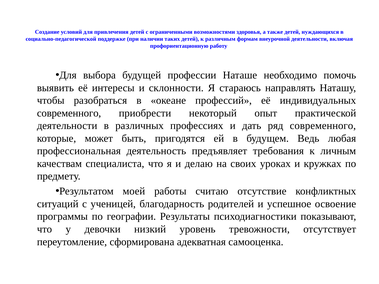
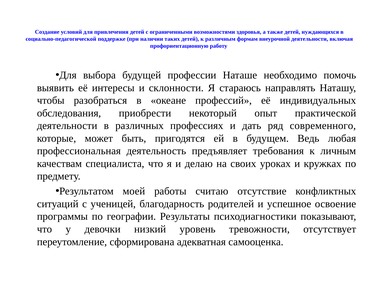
современного: современного -> обследования (69, 113)
